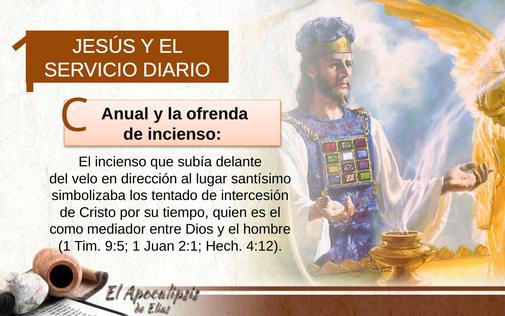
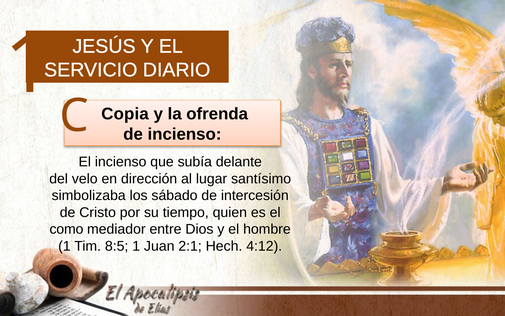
Anual: Anual -> Copia (125, 114)
tentado: tentado -> sábado (175, 195)
9:5: 9:5 -> 8:5 (117, 246)
